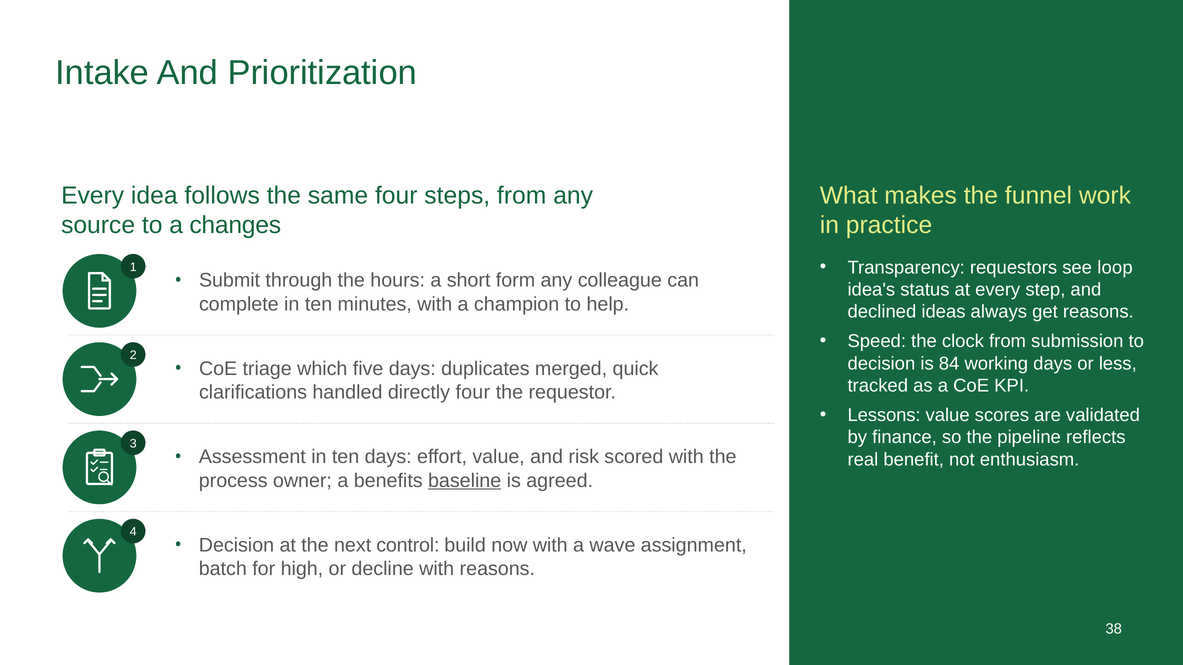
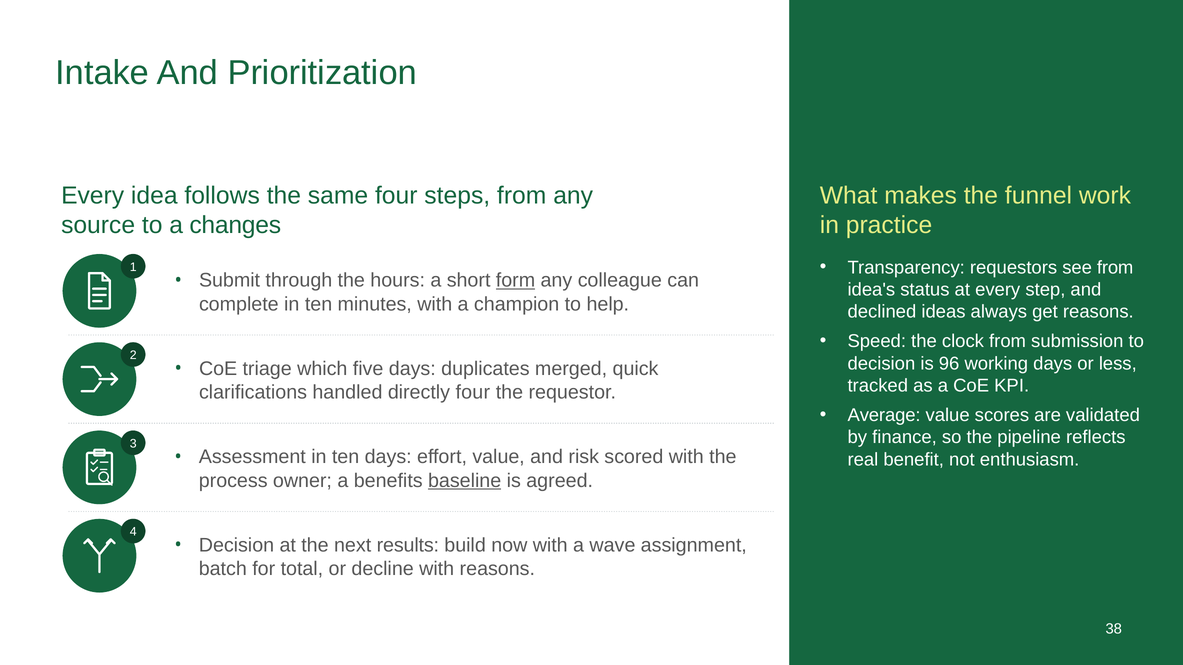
see loop: loop -> from (1115, 268)
form underline: none -> present (516, 281)
84: 84 -> 96 (949, 364)
Lessons: Lessons -> Average (884, 415)
control: control -> results (408, 546)
high: high -> total (302, 569)
